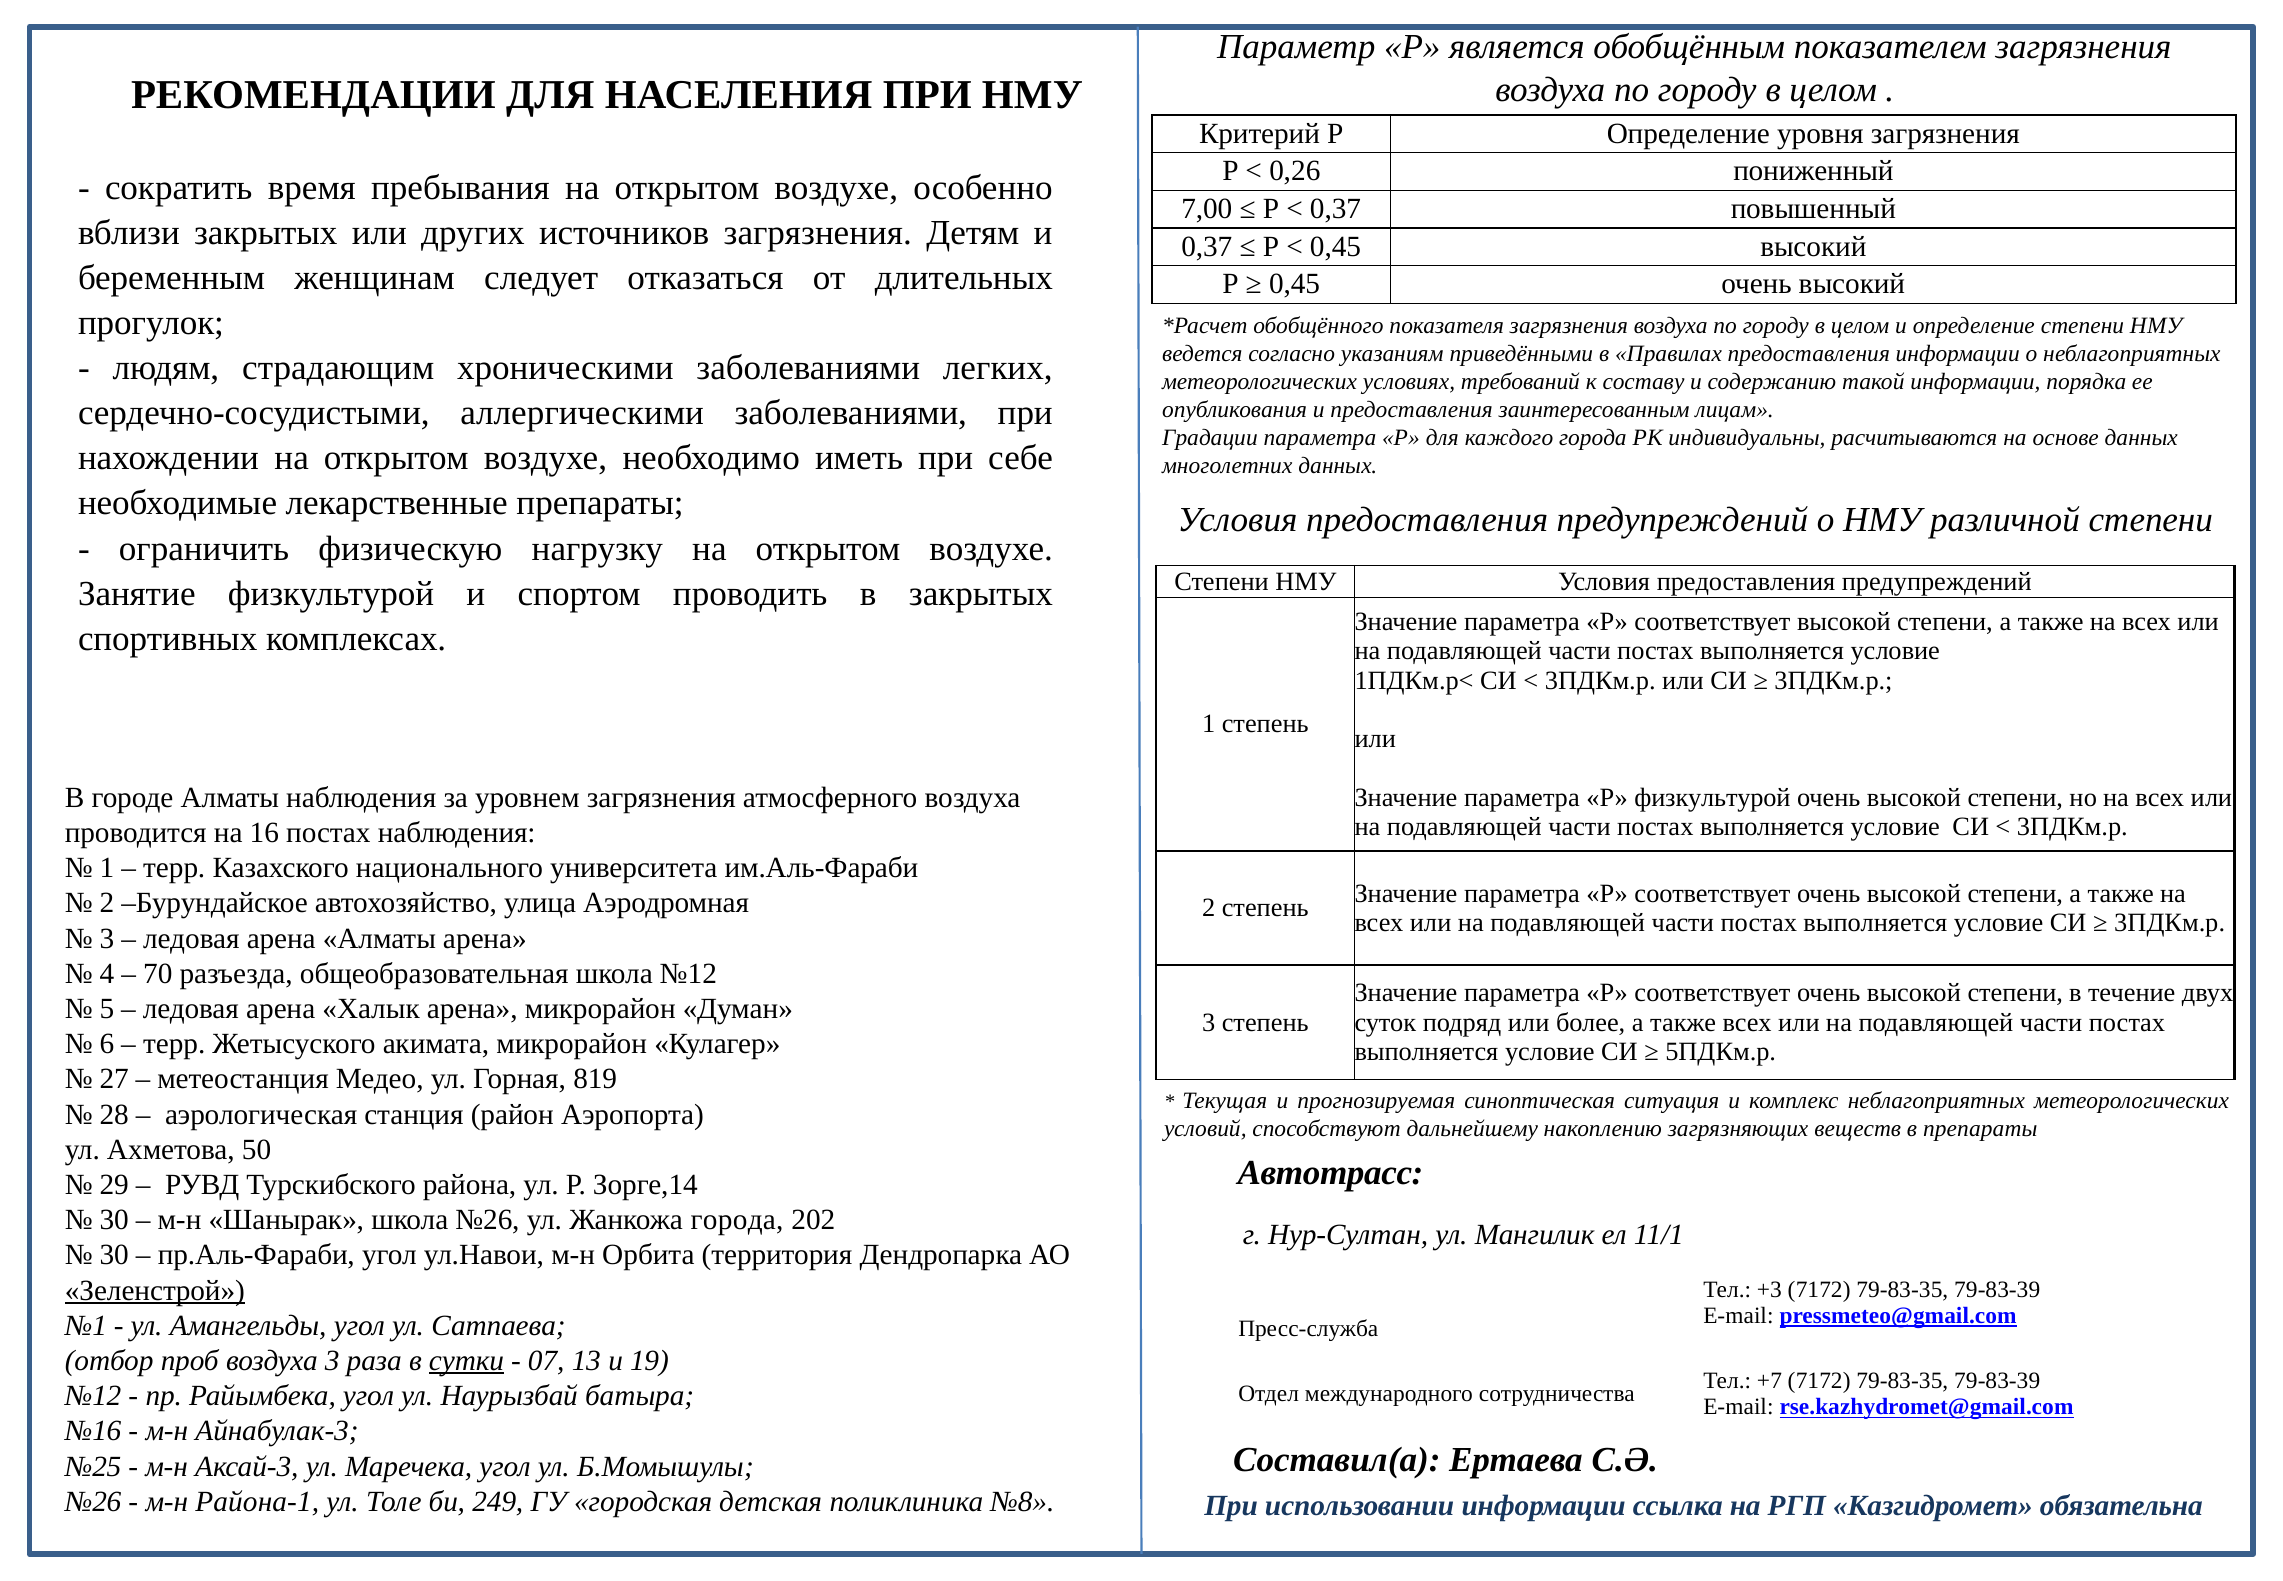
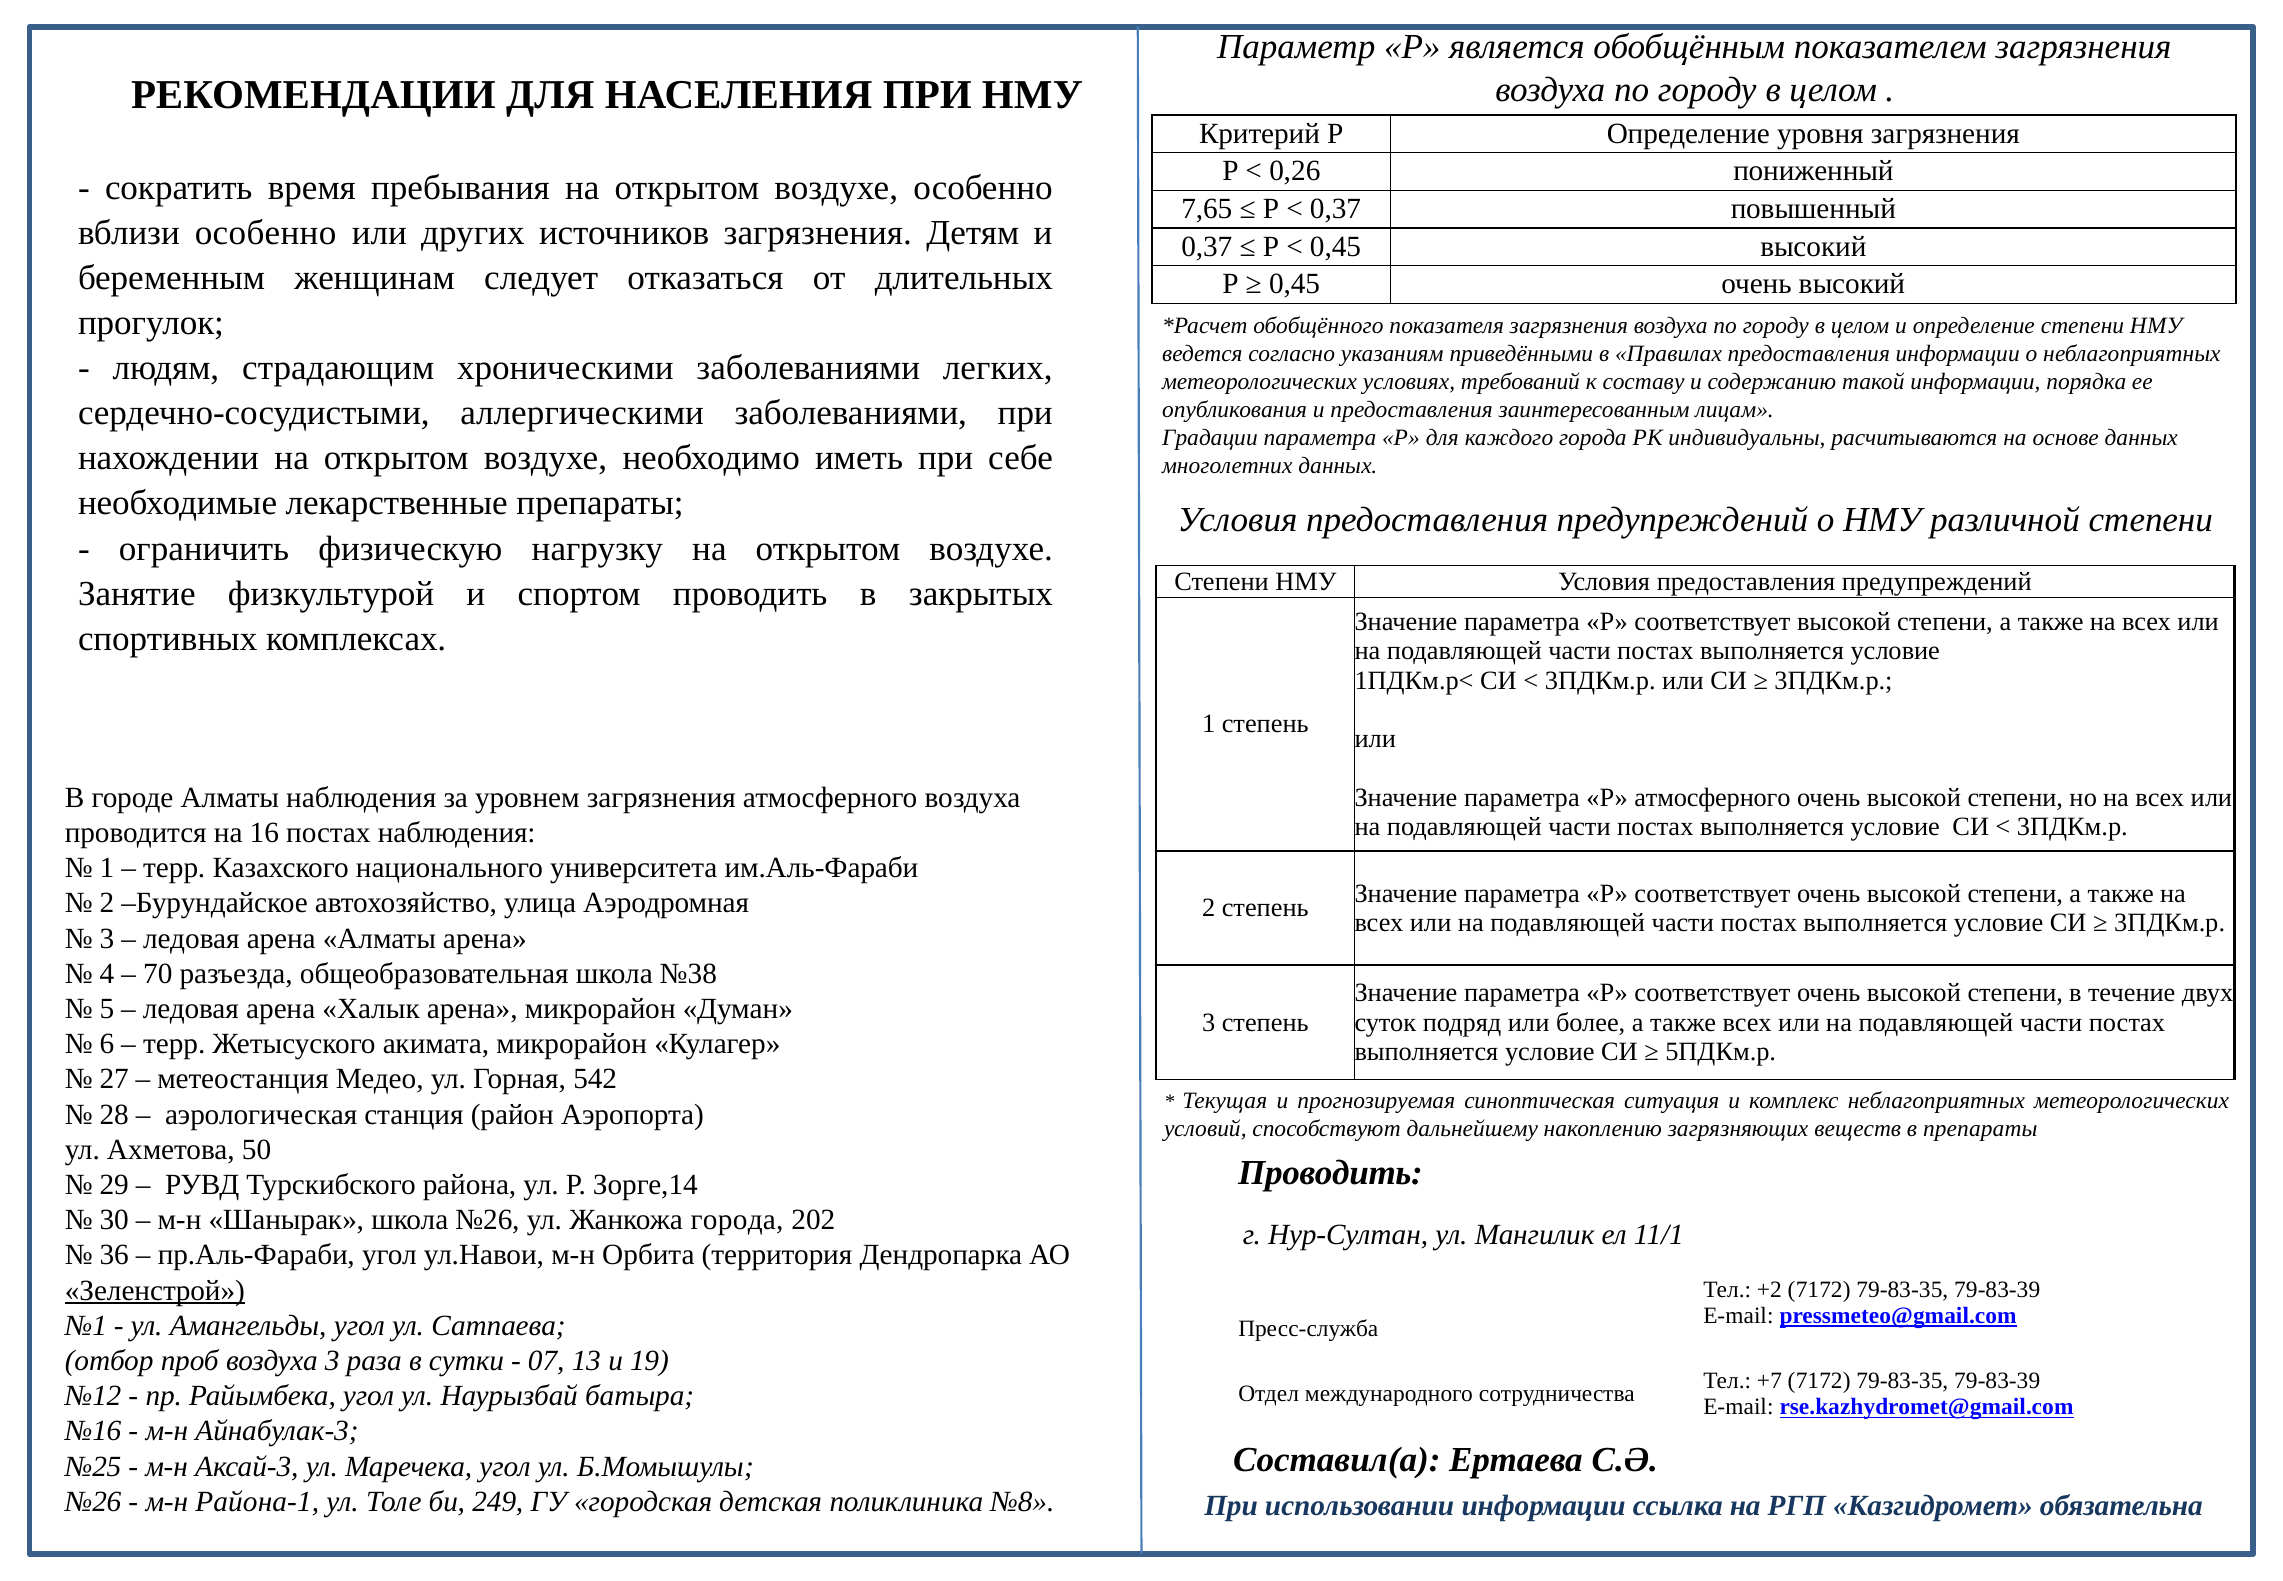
7,00: 7,00 -> 7,65 (1207, 209)
вблизи закрытых: закрытых -> особенно (266, 233)
Р физкультурой: физкультурой -> атмосферного (1712, 797)
школа №12: №12 -> №38 (688, 973)
819: 819 -> 542 (595, 1079)
Автотрасс: Автотрасс -> Проводить (1330, 1173)
30: 30 -> 36 (114, 1255)
+3: +3 -> +2 (1769, 1289)
сутки underline: present -> none (467, 1360)
